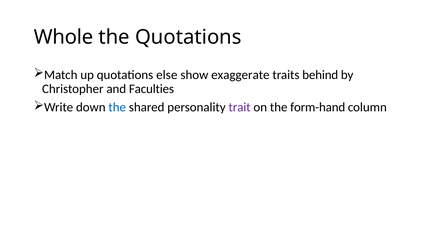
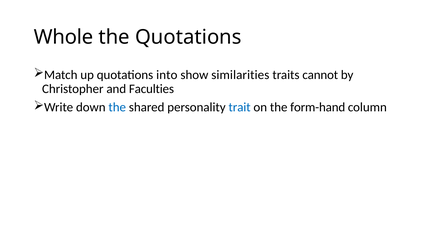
else: else -> into (167, 75)
exaggerate: exaggerate -> similarities (240, 75)
behind: behind -> cannot (320, 75)
trait colour: purple -> blue (240, 107)
